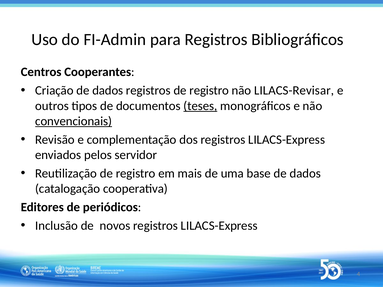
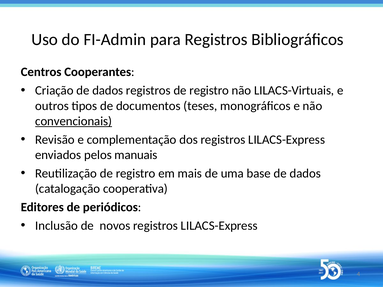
LILACS-Revisar: LILACS-Revisar -> LILACS-Virtuais (294, 91)
teses underline: present -> none (200, 106)
servidor: servidor -> manuais (136, 155)
